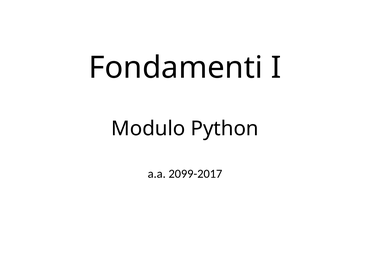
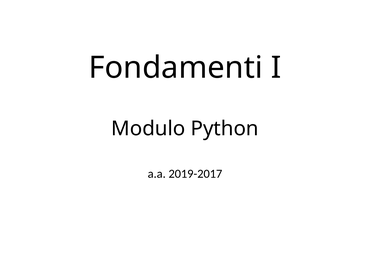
2099-2017: 2099-2017 -> 2019-2017 (195, 174)
